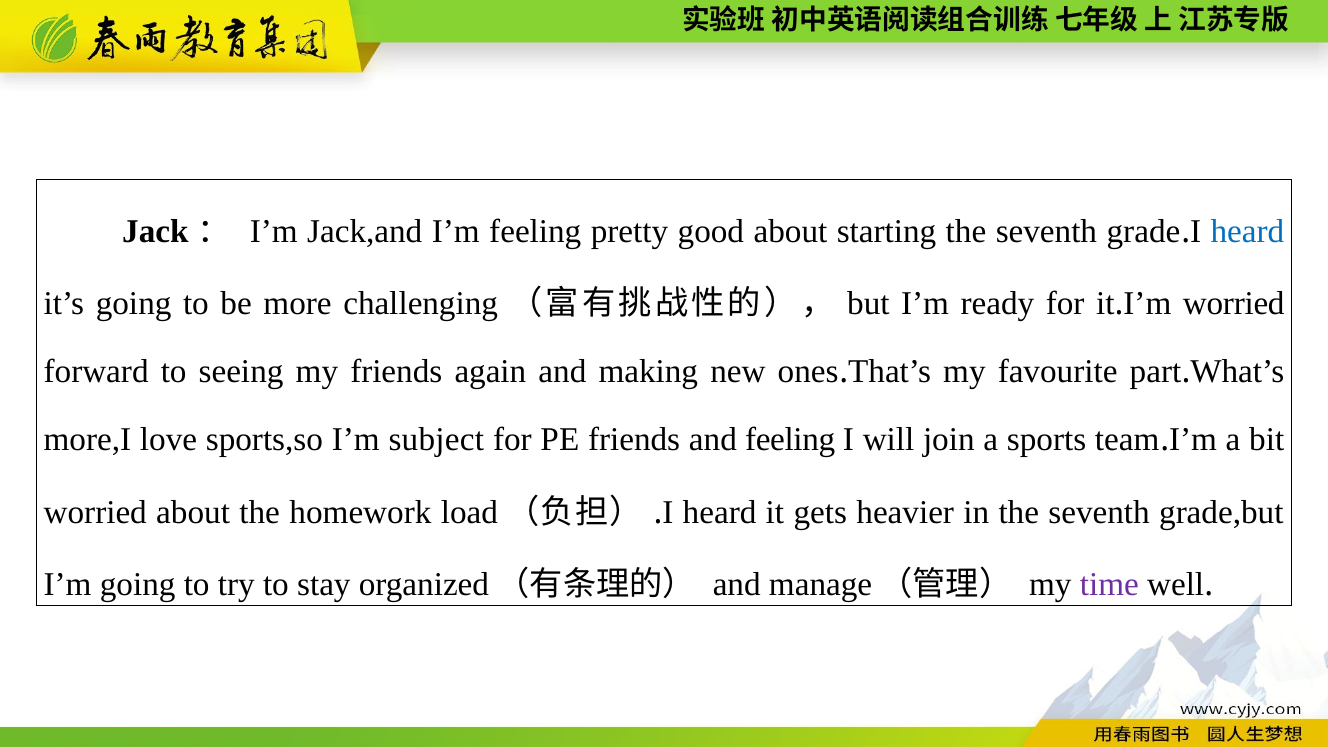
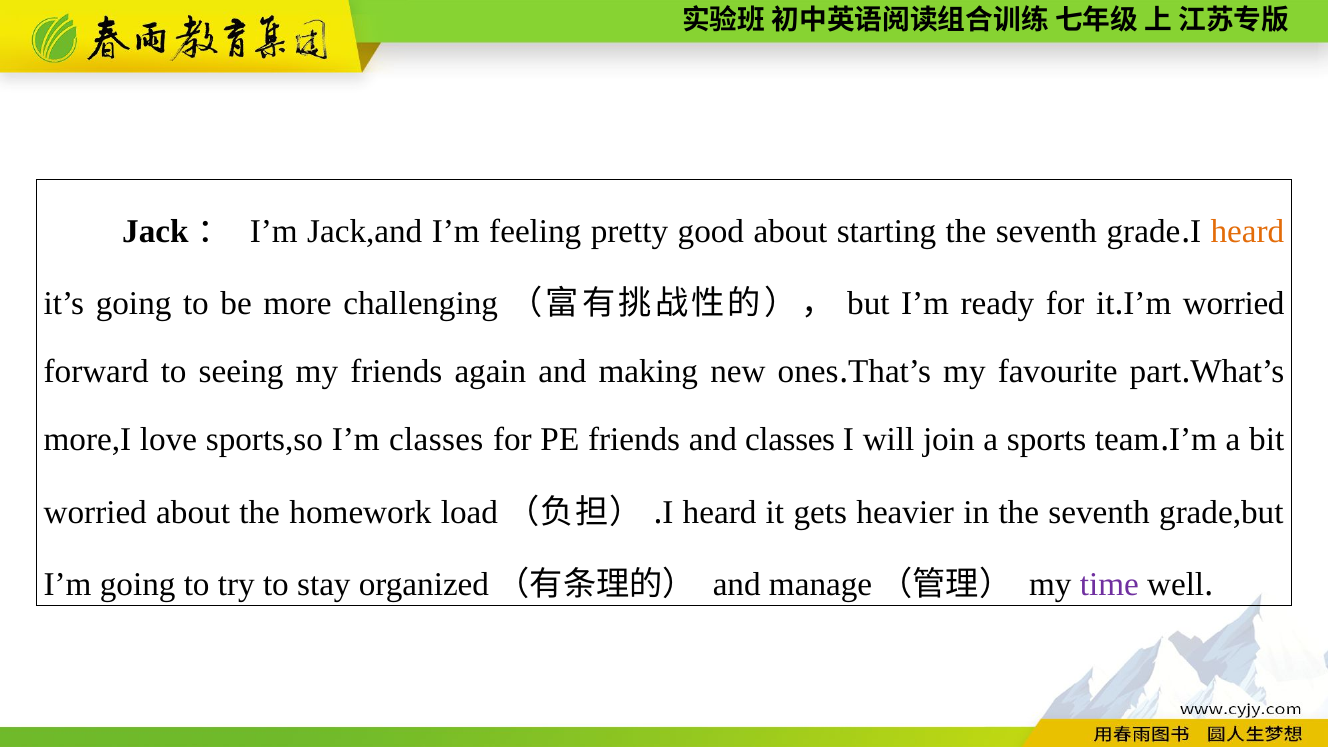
heard colour: blue -> orange (1247, 231)
I’m subject: subject -> classes (436, 440)
and feeling: feeling -> classes (790, 440)
